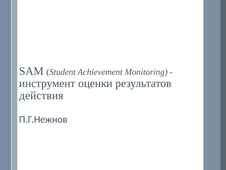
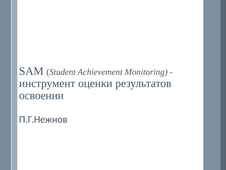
действия: действия -> освоении (41, 95)
